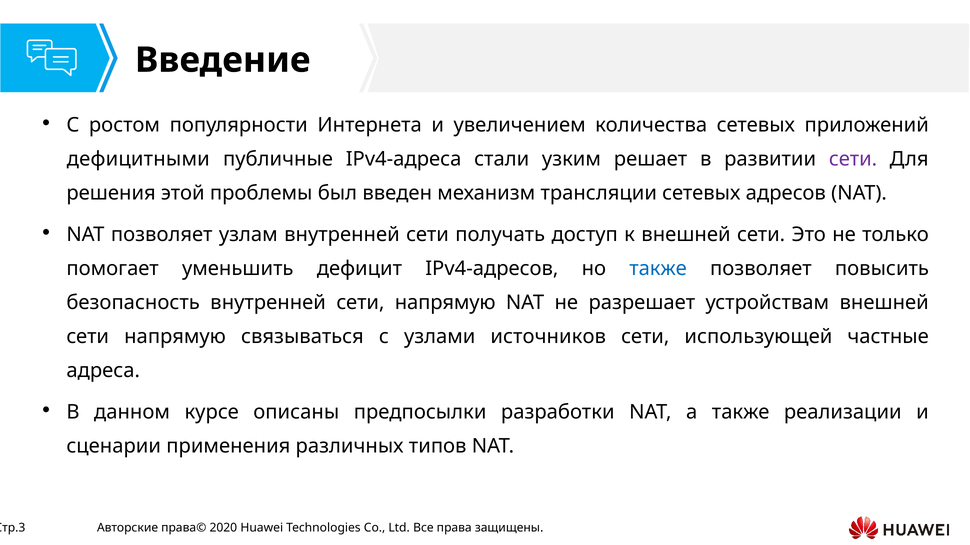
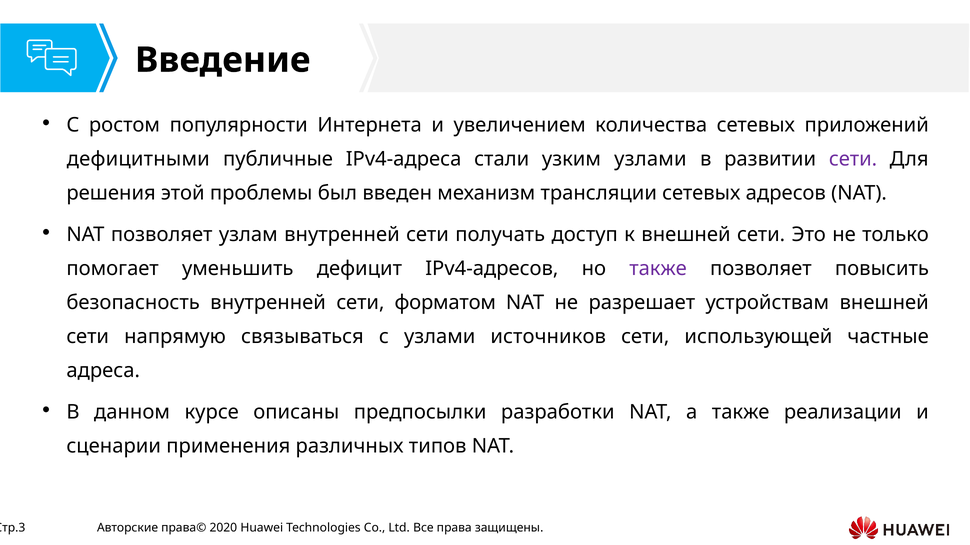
узким решает: решает -> узлами (650, 159)
также colour: blue -> purple (658, 269)
внутренней сети напрямую: напрямую -> форматом (445, 303)
